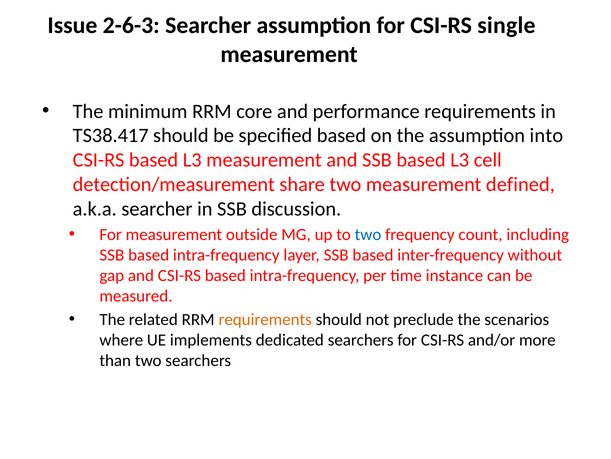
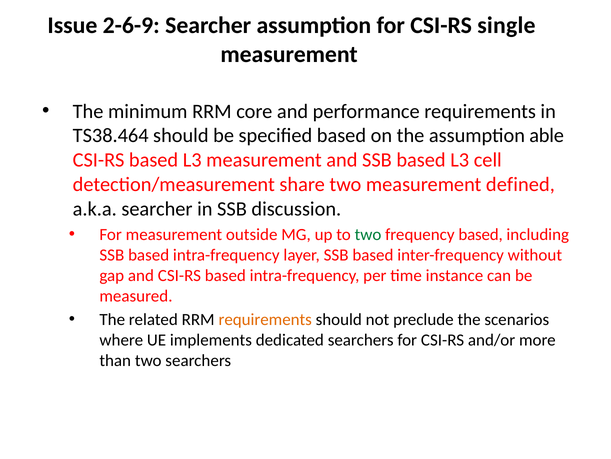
2-6-3: 2-6-3 -> 2-6-9 (131, 26)
TS38.417: TS38.417 -> TS38.464 (111, 136)
into: into -> able (547, 136)
two colour: blue -> green (368, 234)
frequency count: count -> based (481, 234)
